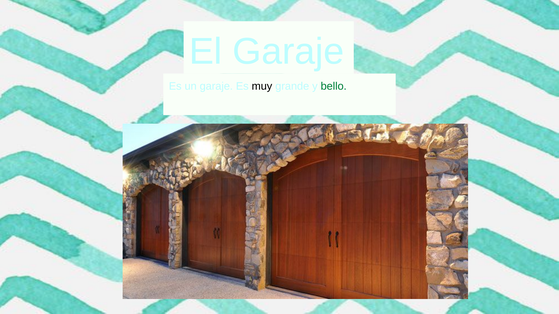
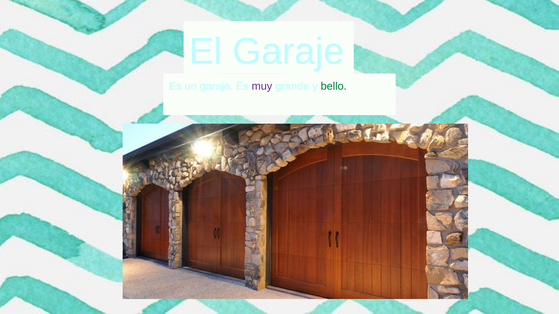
muy colour: black -> purple (262, 87)
